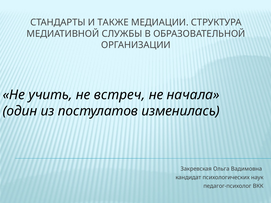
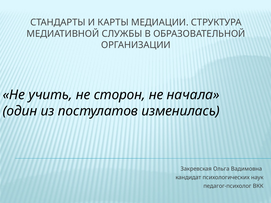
ТАКЖЕ: ТАКЖЕ -> КАРТЫ (113, 22)
встреч: встреч -> сторон (120, 95)
